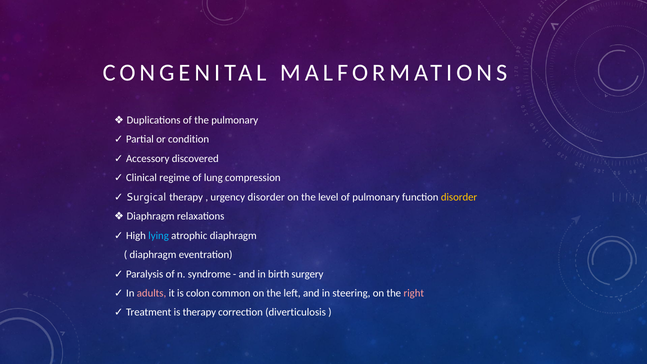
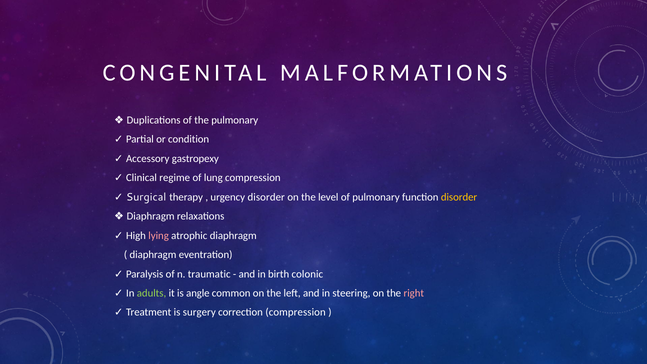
discovered: discovered -> gastropexy (195, 159)
lying colour: light blue -> pink (159, 235)
syndrome: syndrome -> traumatic (209, 274)
surgery: surgery -> colonic (307, 274)
adults colour: pink -> light green (152, 293)
colon: colon -> angle (198, 293)
is therapy: therapy -> surgery (199, 312)
correction diverticulosis: diverticulosis -> compression (296, 312)
